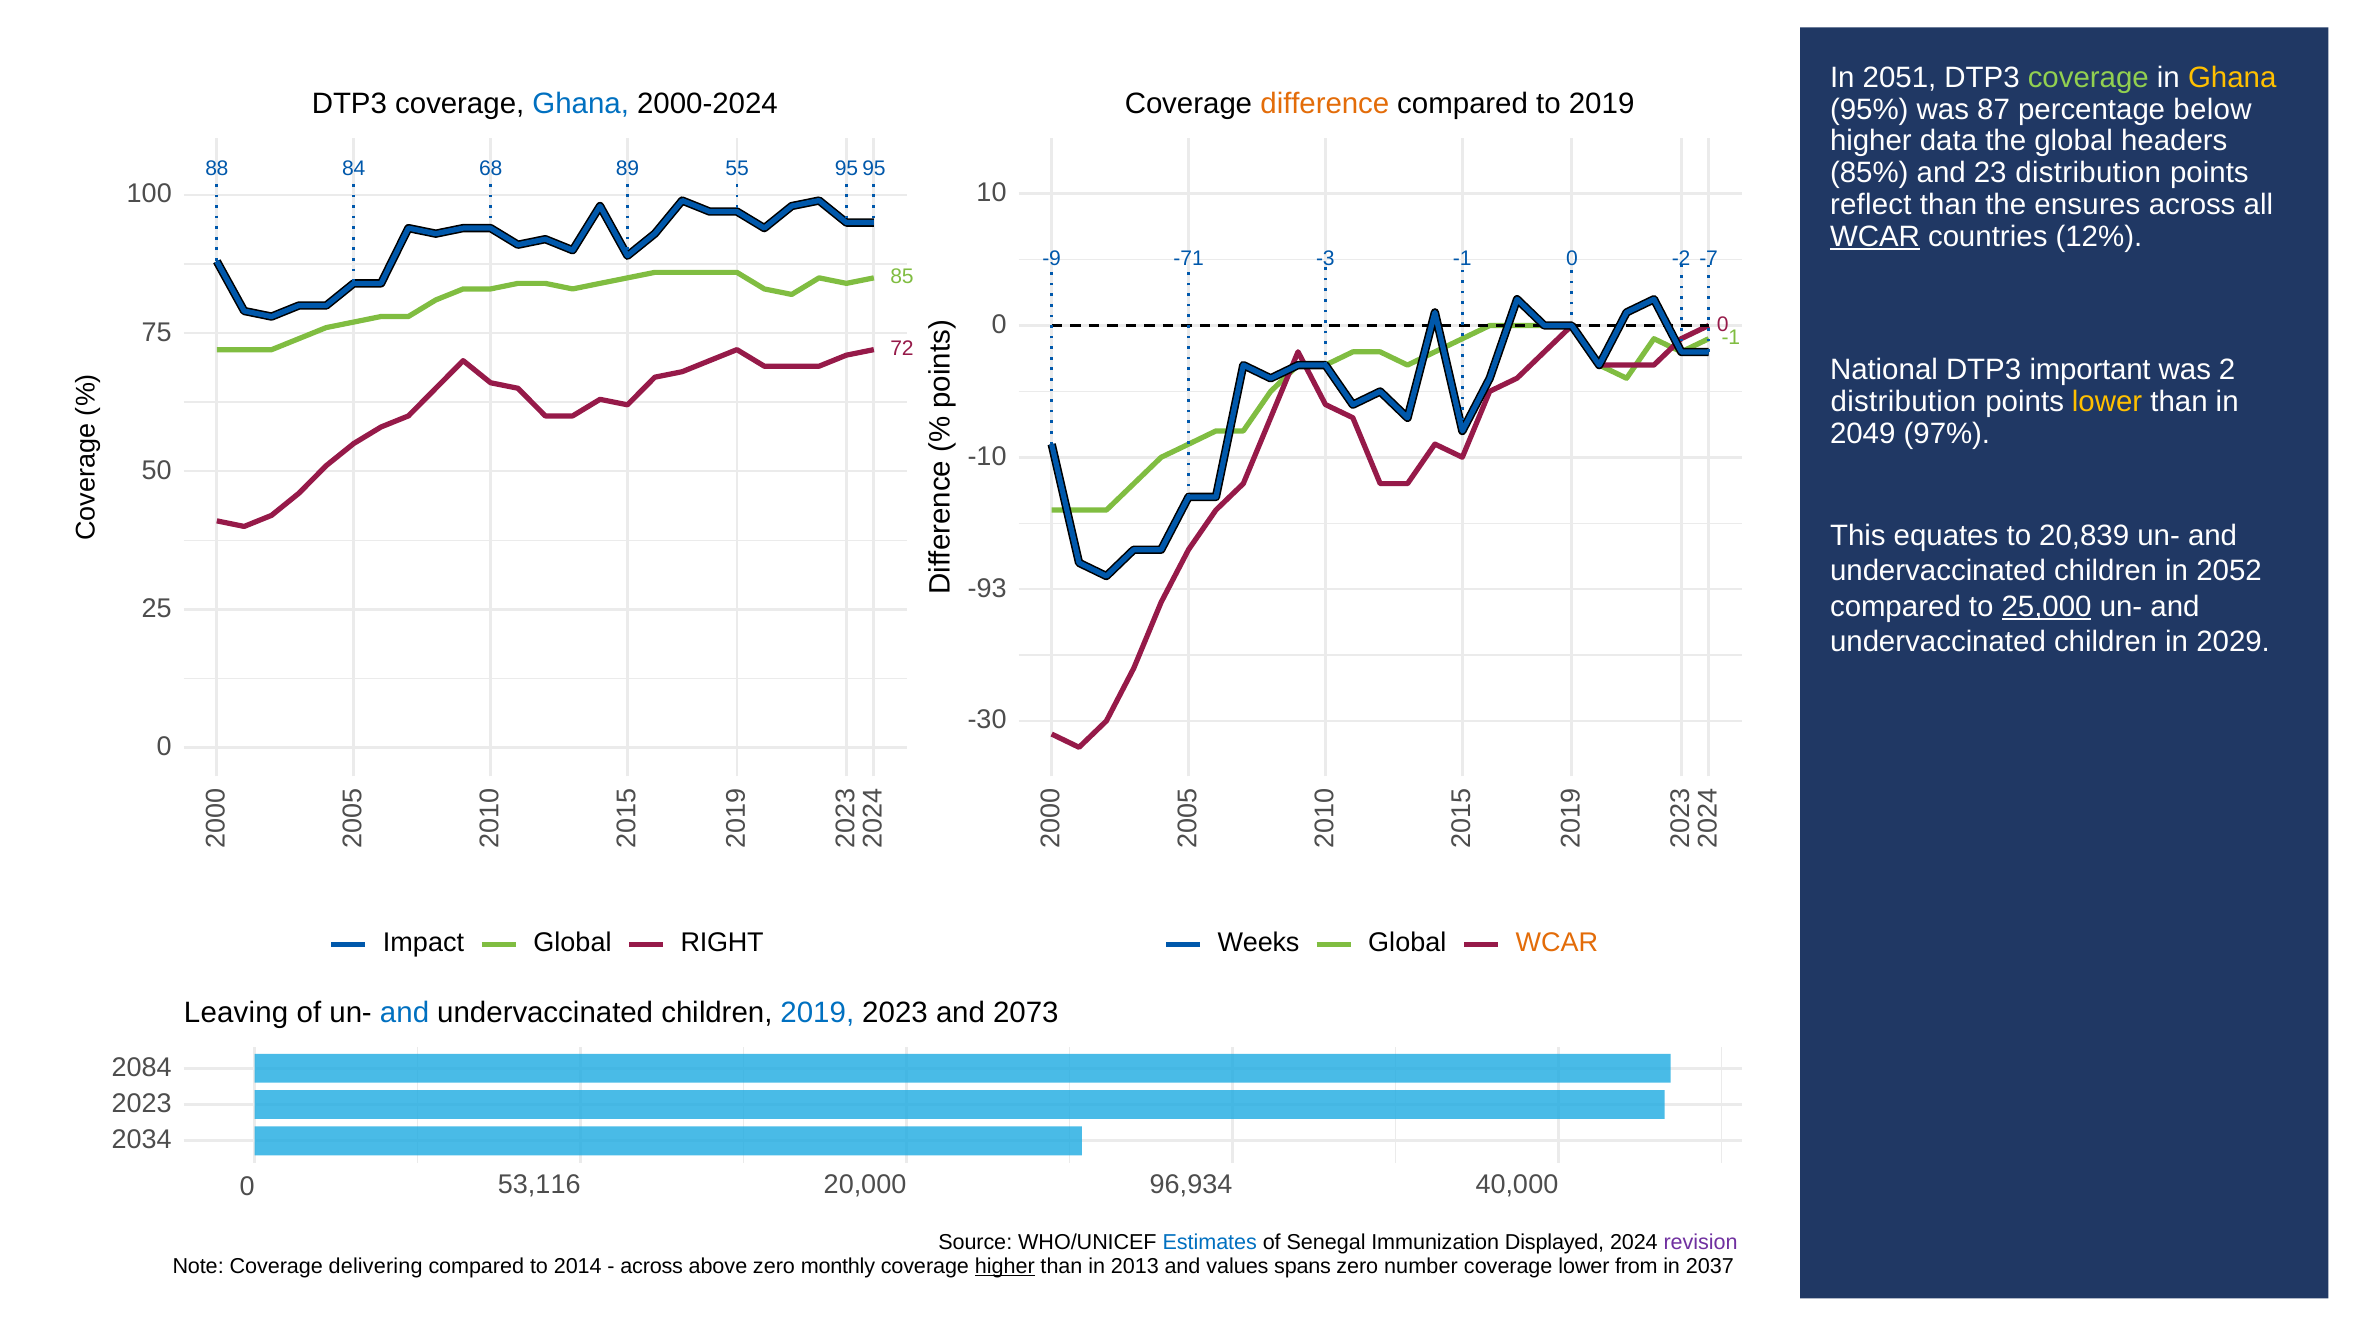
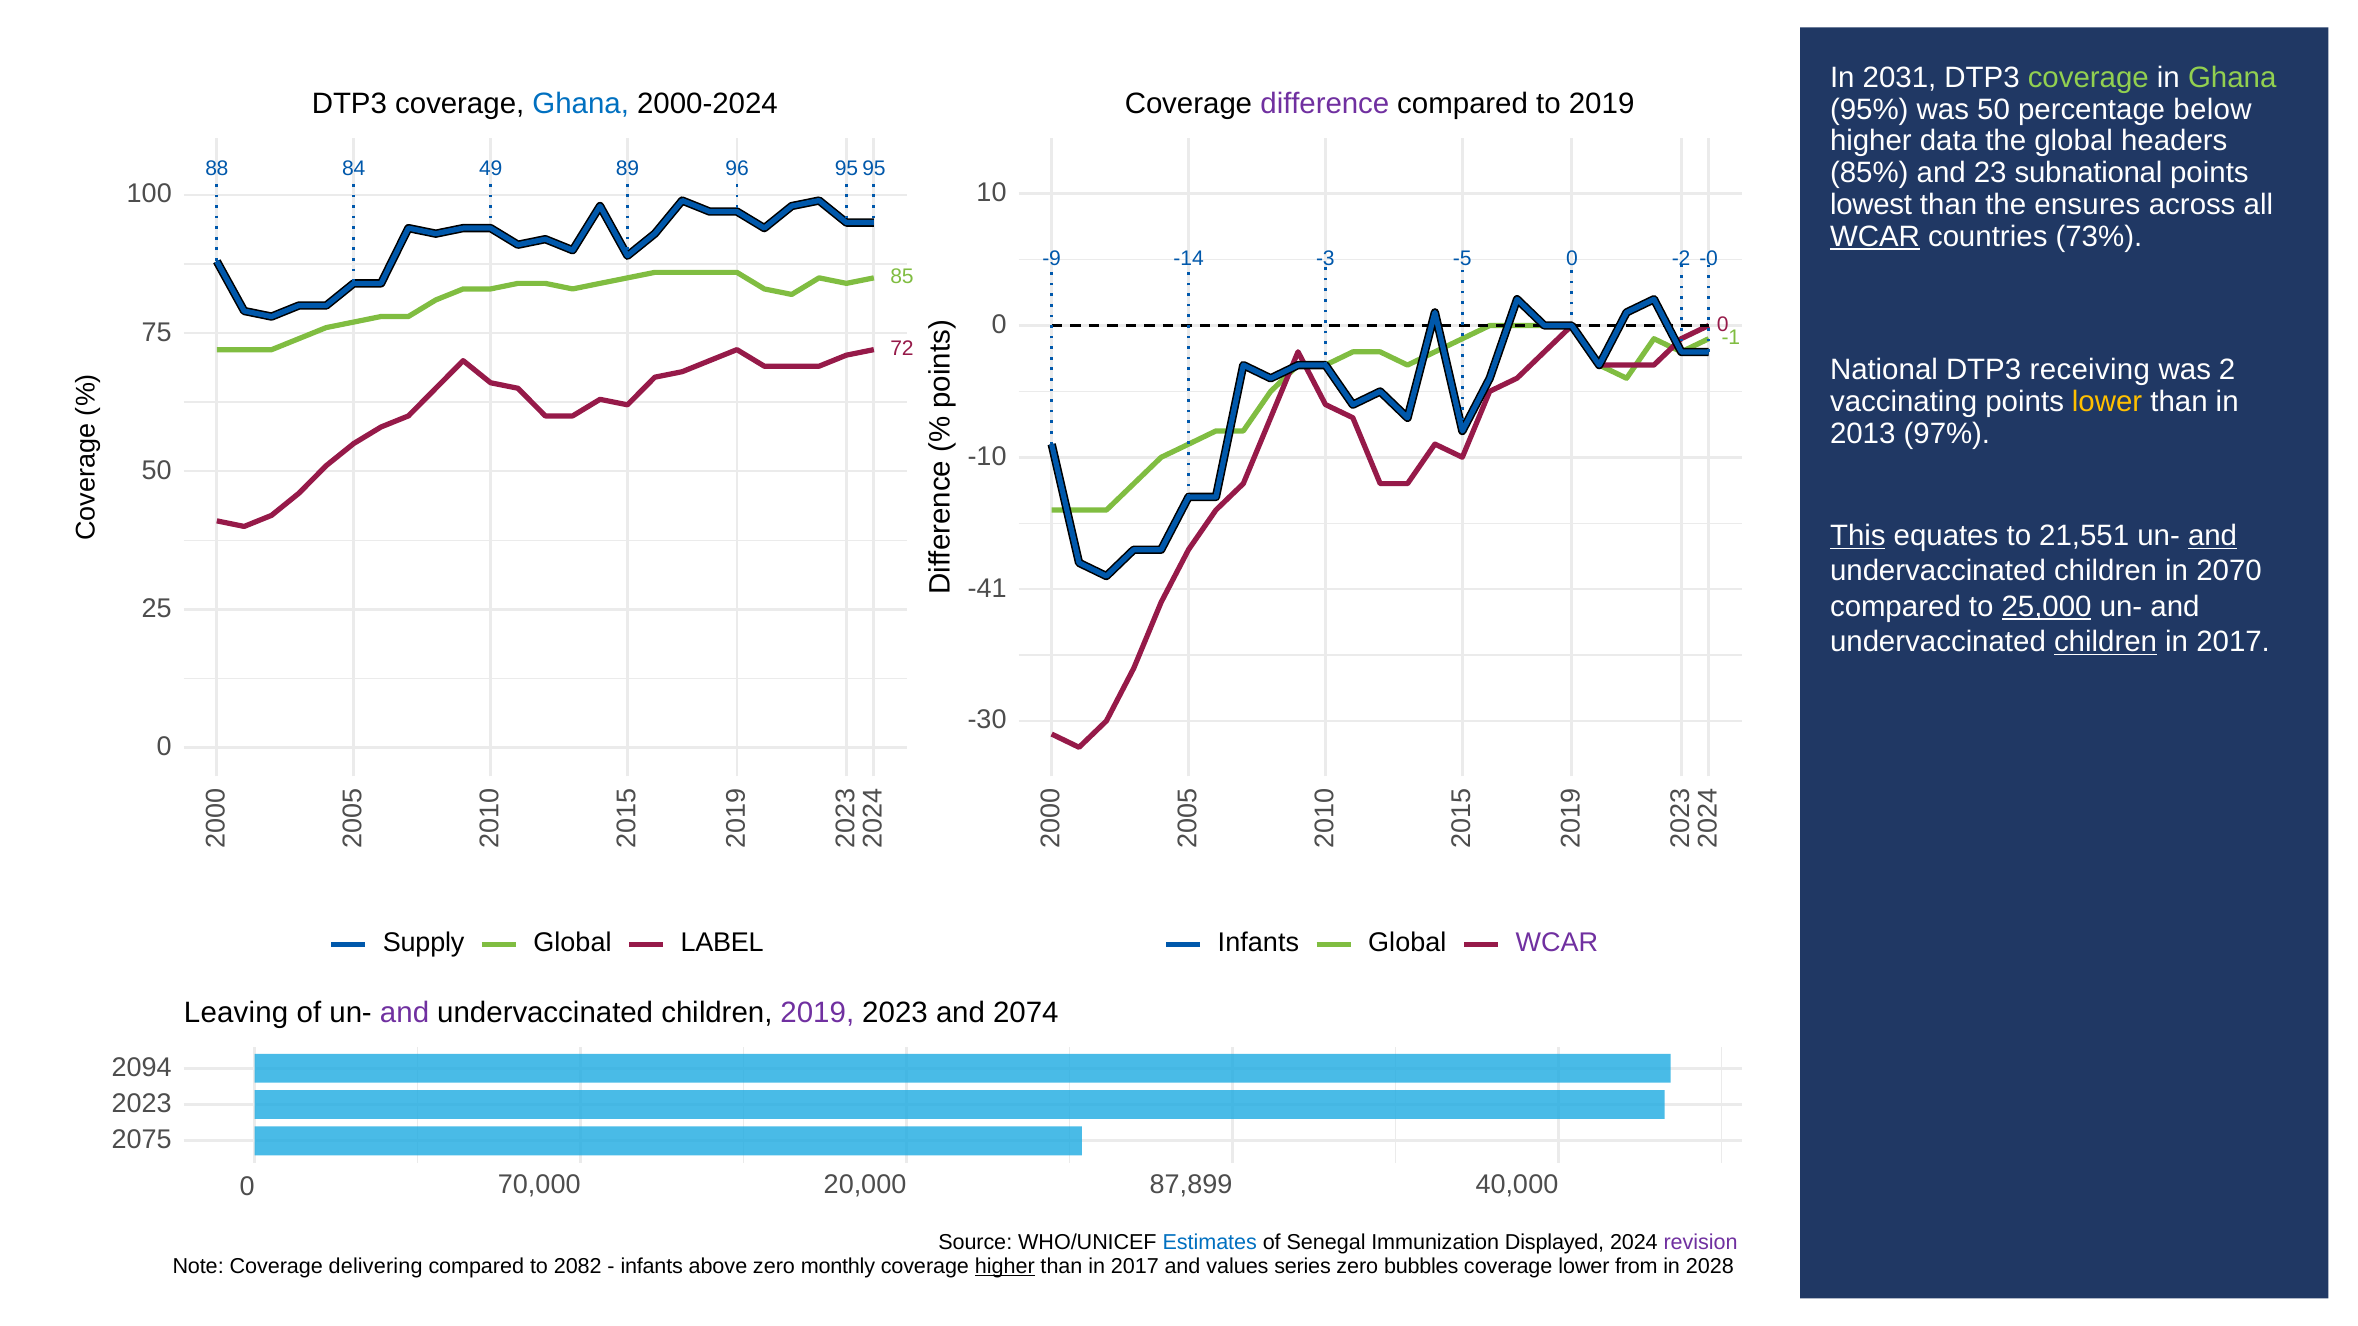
2051: 2051 -> 2031 (1899, 78)
Ghana colour: yellow -> light green (2232, 78)
difference colour: orange -> purple (1325, 104)
was 87: 87 -> 50 (1994, 109)
68: 68 -> 49 (491, 169)
55: 55 -> 96 (737, 169)
23 distribution: distribution -> subnational (2089, 173)
reflect: reflect -> lowest (1871, 205)
12%: 12% -> 73% (2099, 237)
-71: -71 -> -14 (1189, 259)
-3 -1: -1 -> -5 (1462, 259)
-7: -7 -> -0 (1709, 259)
important: important -> receiving (2090, 370)
distribution: distribution -> vaccinating (1904, 402)
2049: 2049 -> 2013 (1863, 434)
This underline: none -> present (1858, 536)
20,839: 20,839 -> 21,551 (2084, 536)
and underline: none -> present (2213, 536)
2052: 2052 -> 2070 (2229, 571)
-93: -93 -> -41 (987, 588)
children underline: none -> present (2106, 642)
2029: 2029 -> 2017 (2233, 642)
Impact: Impact -> Supply (424, 943)
RIGHT: RIGHT -> LABEL (722, 943)
Weeks: Weeks -> Infants (1258, 943)
WCAR colour: orange -> purple (1557, 943)
and colour: blue -> purple (405, 1013)
2019 colour: blue -> purple (817, 1013)
2073: 2073 -> 2074 (1026, 1013)
2084: 2084 -> 2094 (142, 1067)
2034: 2034 -> 2075 (142, 1140)
53,116: 53,116 -> 70,000 (539, 1185)
96,934: 96,934 -> 87,899 (1191, 1185)
2014: 2014 -> 2082 (578, 1266)
across: across -> infants (652, 1266)
than in 2013: 2013 -> 2017 (1135, 1266)
spans: spans -> series (1303, 1266)
number: number -> bubbles (1421, 1266)
2037: 2037 -> 2028 (1710, 1266)
